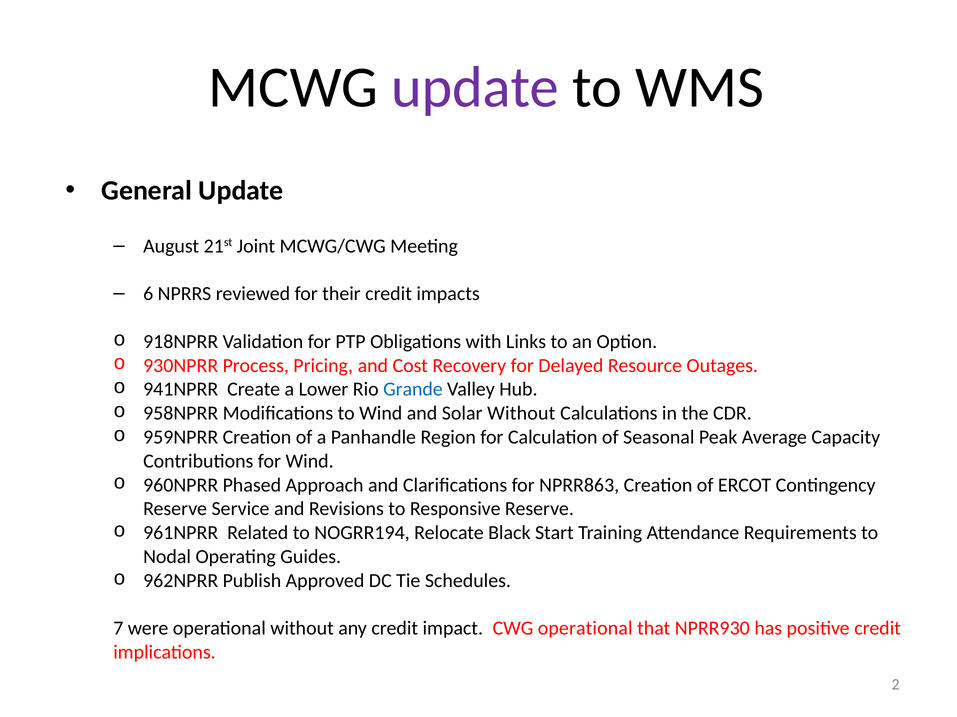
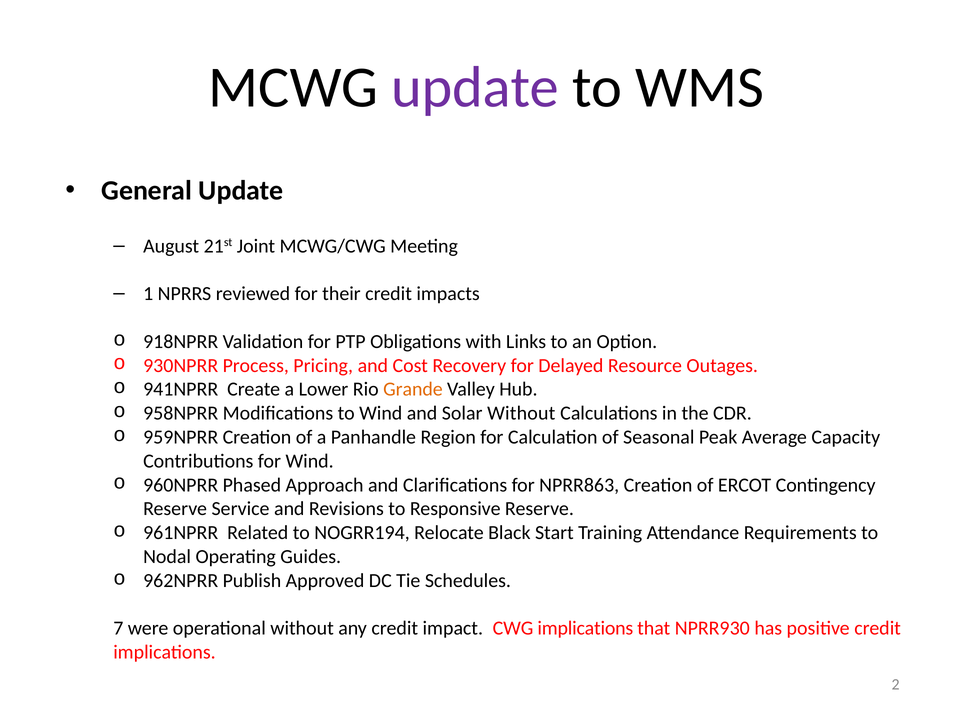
6: 6 -> 1 (148, 294)
Grande colour: blue -> orange (413, 390)
CWG operational: operational -> implications (585, 629)
